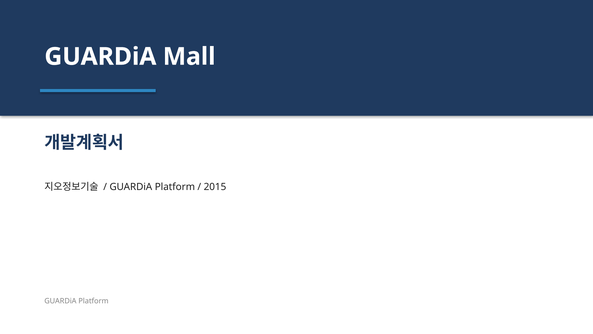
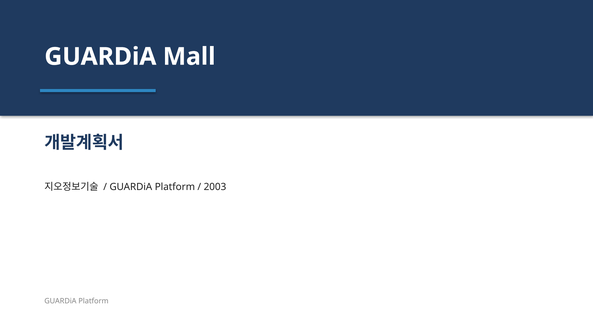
2015: 2015 -> 2003 (215, 187)
